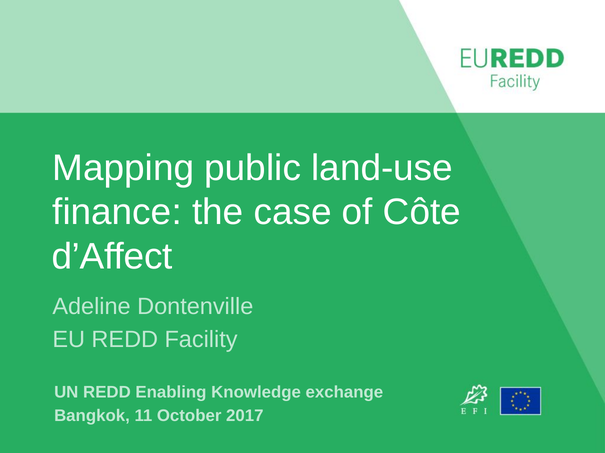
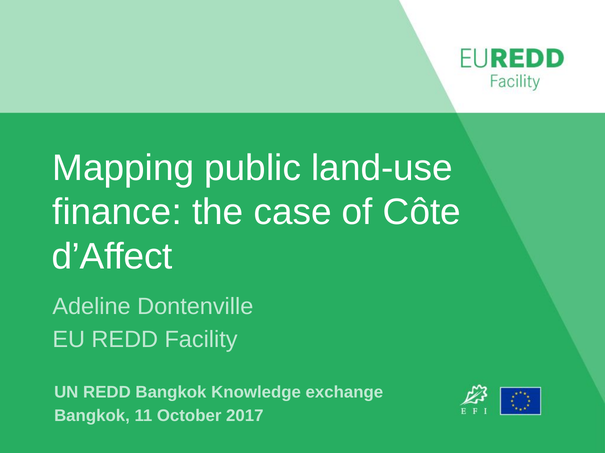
REDD Enabling: Enabling -> Bangkok (171, 393)
